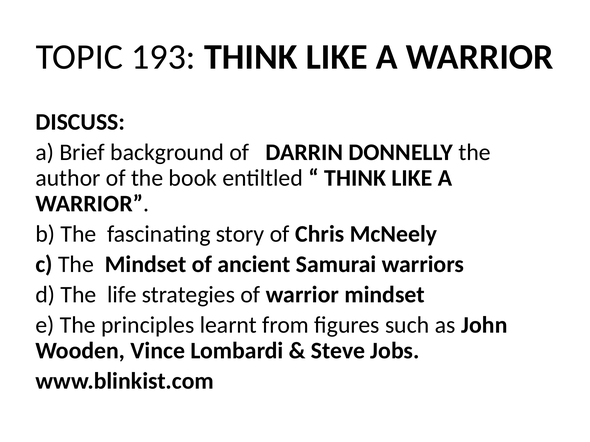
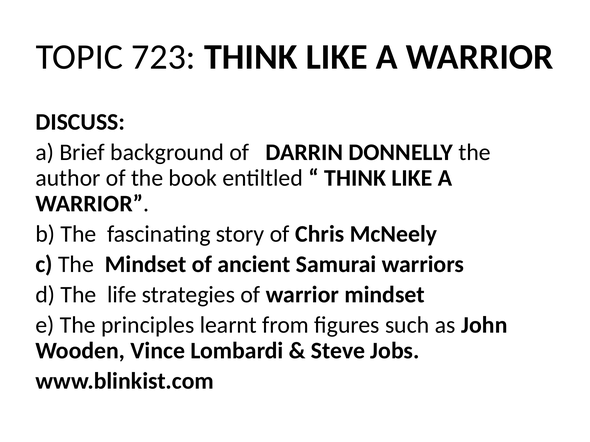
193: 193 -> 723 (163, 57)
